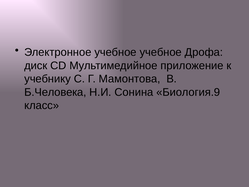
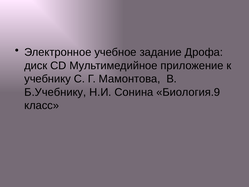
учебное учебное: учебное -> задание (161, 52)
Б.Человека: Б.Человека -> Б.Учебнику (55, 92)
